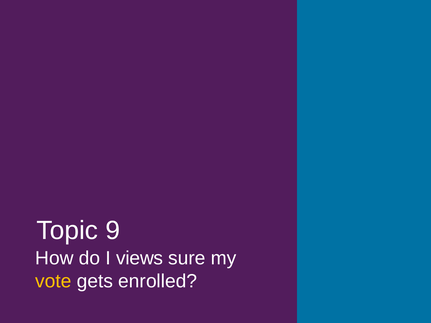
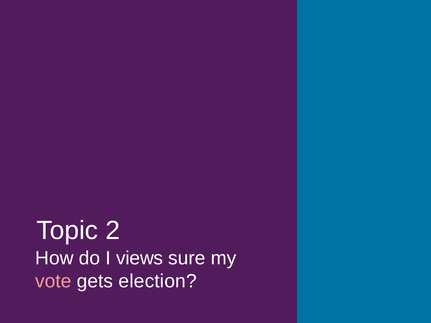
9: 9 -> 2 (113, 231)
vote colour: yellow -> pink (53, 281)
enrolled: enrolled -> election (158, 281)
